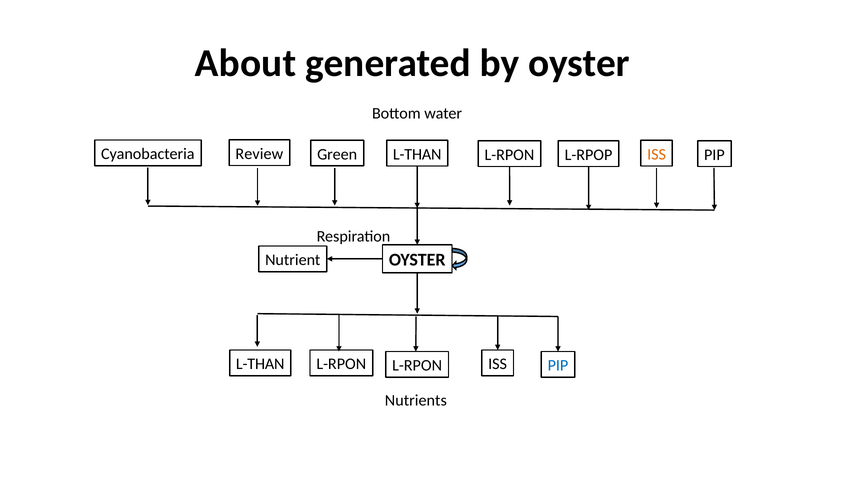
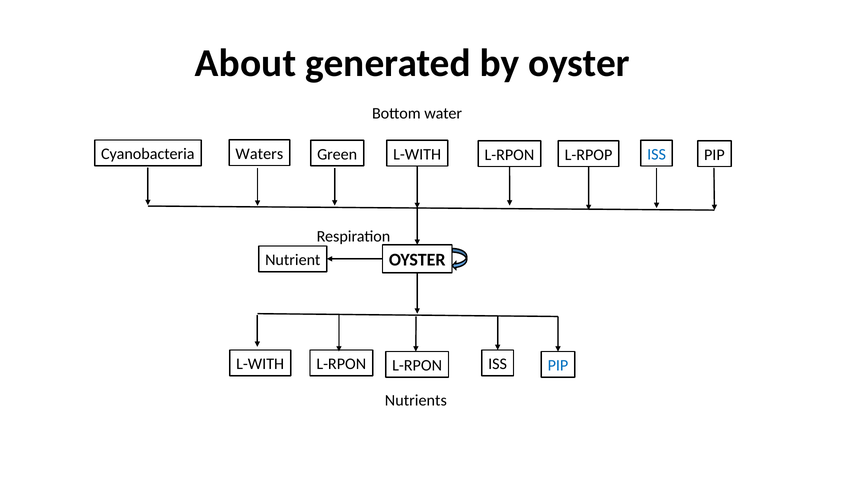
Review: Review -> Waters (259, 154)
Green L-THAN: L-THAN -> L-WITH (417, 154)
ISS colour: orange -> blue (657, 154)
L-THAN: L-THAN -> L-WITH (260, 364)
